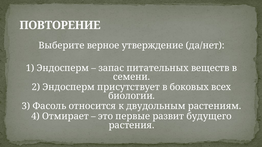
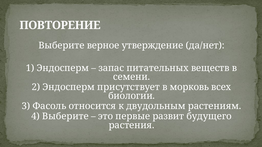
боковых: боковых -> морковь (189, 87)
4 Отмирает: Отмирает -> Выберите (65, 117)
